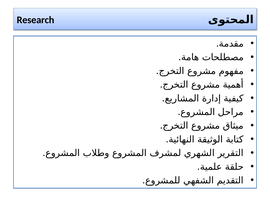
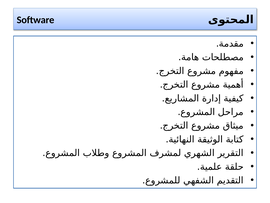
Research: Research -> Software (35, 20)
